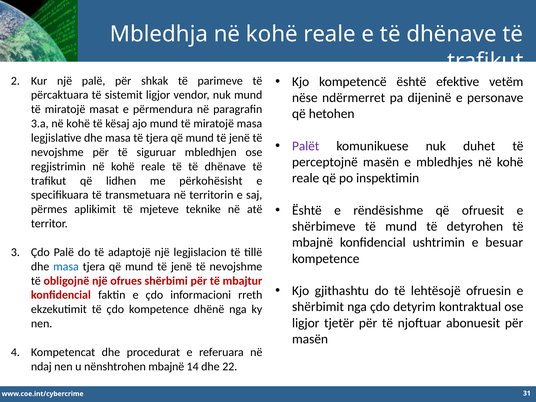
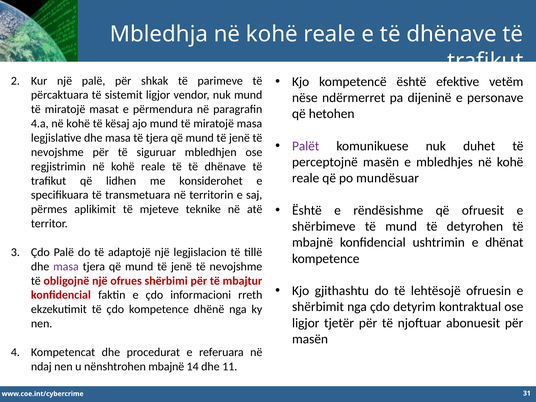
3.a: 3.a -> 4.a (40, 124)
inspektimin: inspektimin -> mundësuar (388, 178)
përkohësisht: përkohësisht -> konsiderohet (211, 181)
besuar: besuar -> dhënat (504, 243)
masa colour: blue -> purple (66, 266)
22: 22 -> 11 (230, 366)
